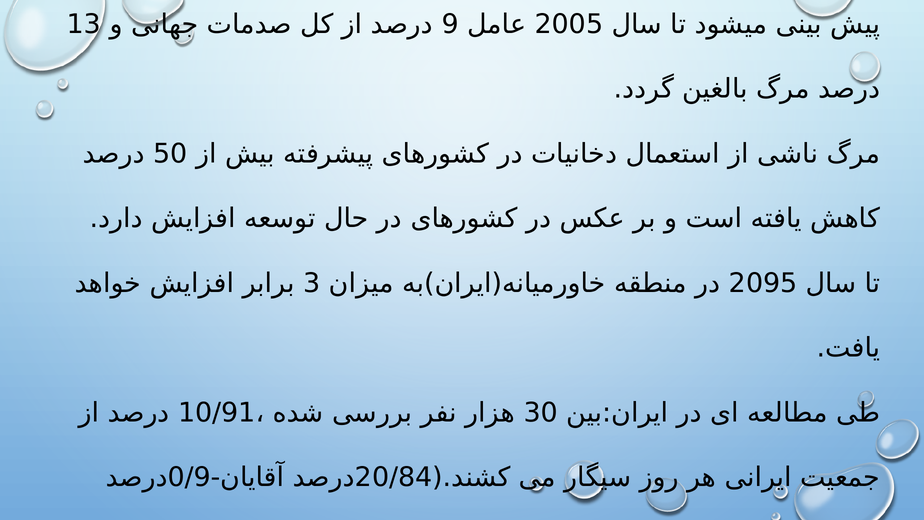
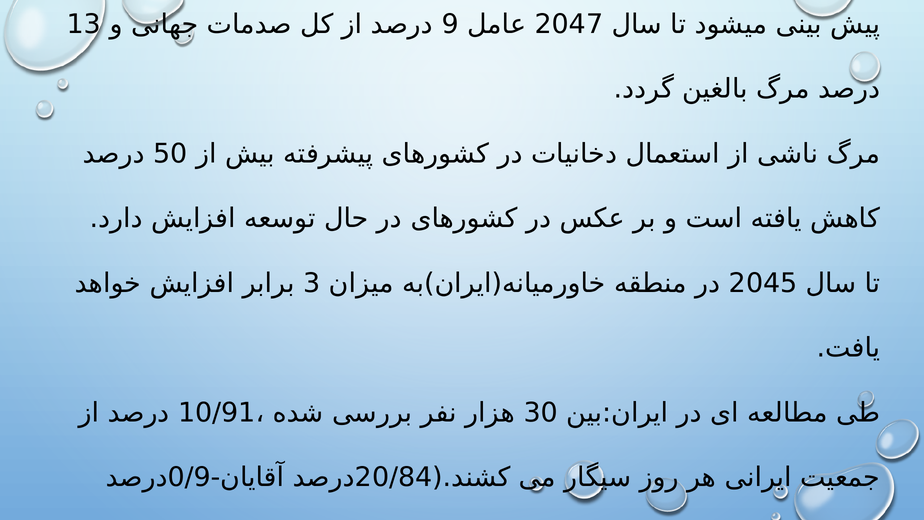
2005: 2005 -> 2047 (569, 24)
2095: 2095 -> 2045 (763, 283)
